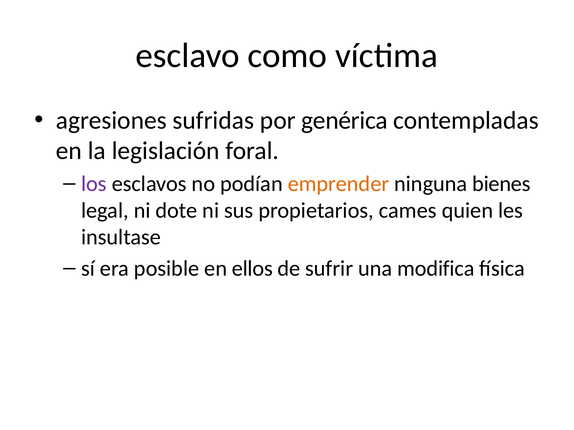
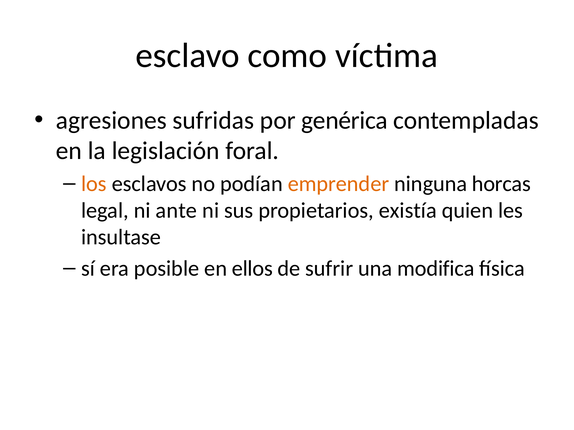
los colour: purple -> orange (94, 184)
bienes: bienes -> horcas (501, 184)
dote: dote -> ante (176, 211)
cames: cames -> existía (408, 211)
